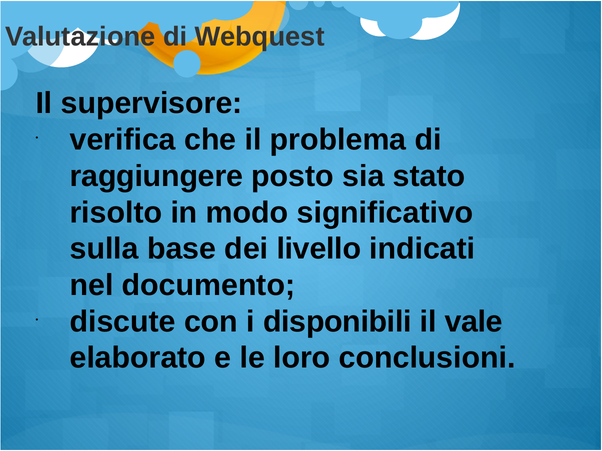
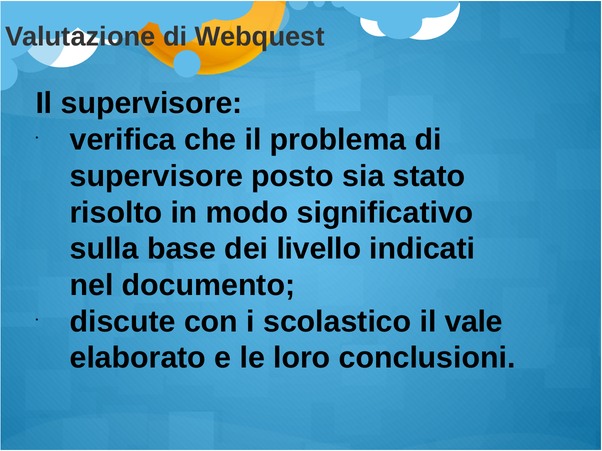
raggiungere: raggiungere -> supervisore (156, 176)
disponibili: disponibili -> scolastico (337, 322)
